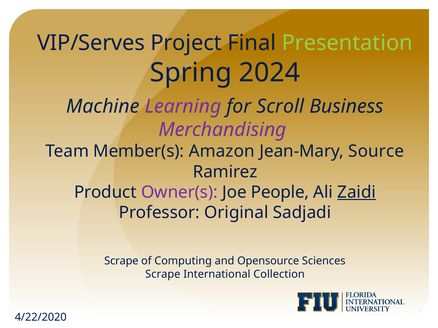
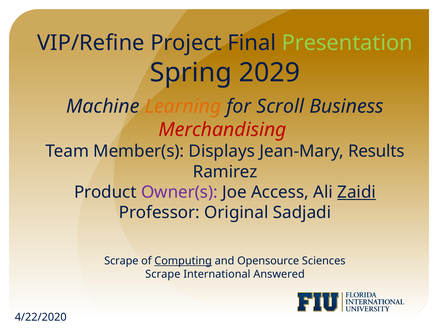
VIP/Serves: VIP/Serves -> VIP/Refine (91, 43)
2024: 2024 -> 2029 (269, 73)
Learning colour: purple -> orange (183, 106)
Merchandising colour: purple -> red (222, 130)
Amazon: Amazon -> Displays (222, 152)
Source: Source -> Results (376, 152)
People: People -> Access (280, 192)
Computing underline: none -> present (183, 261)
Collection: Collection -> Answered (279, 275)
